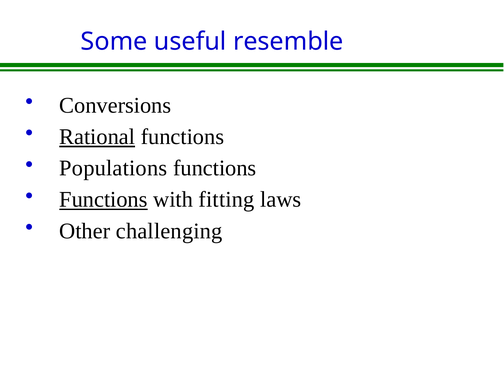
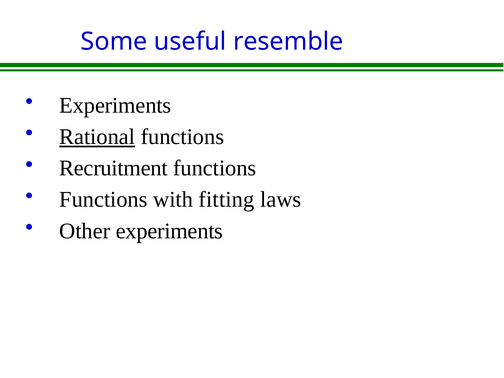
Conversions: Conversions -> Experiments (115, 105)
Populations: Populations -> Recruitment (113, 168)
Functions underline: present -> none (103, 200)
Other challenging: challenging -> experiments (169, 231)
